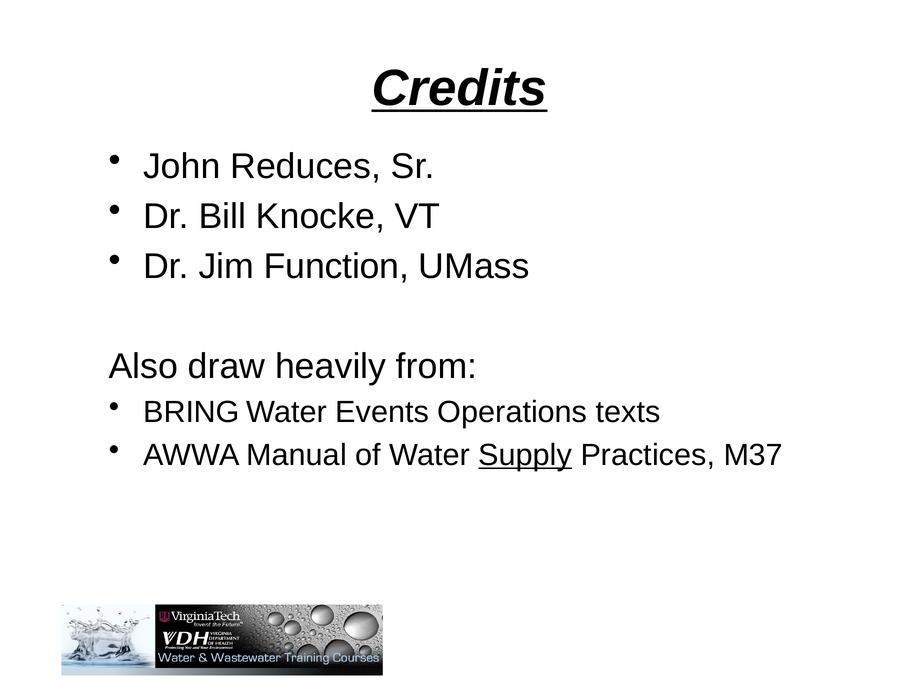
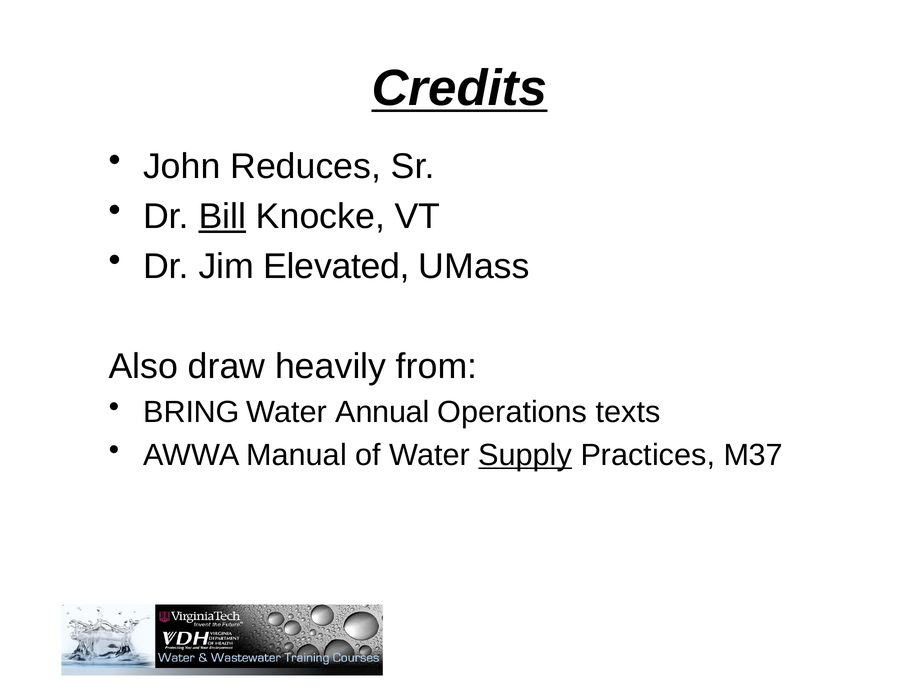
Bill underline: none -> present (222, 216)
Function: Function -> Elevated (336, 267)
Events: Events -> Annual (382, 412)
